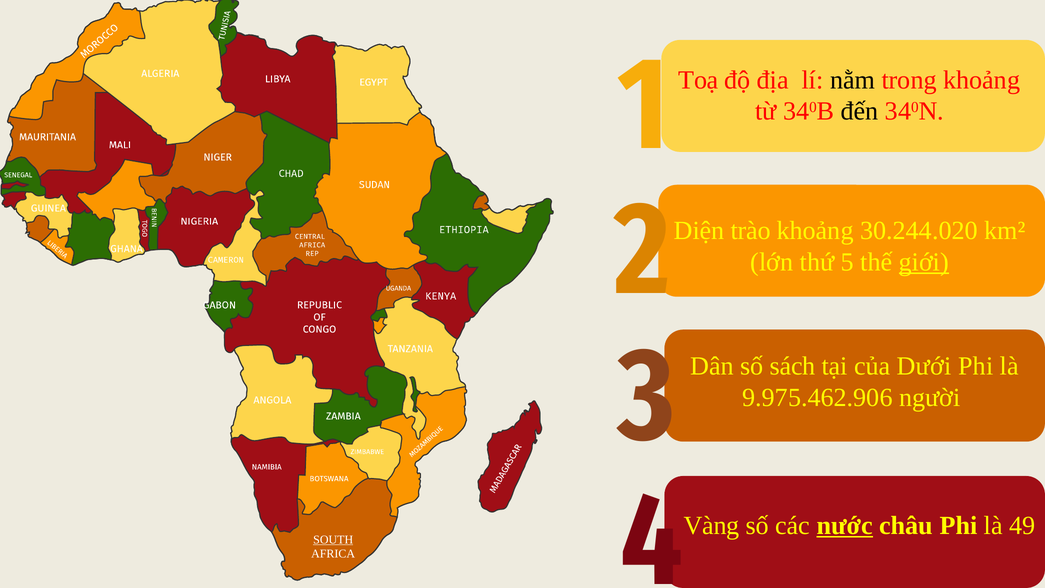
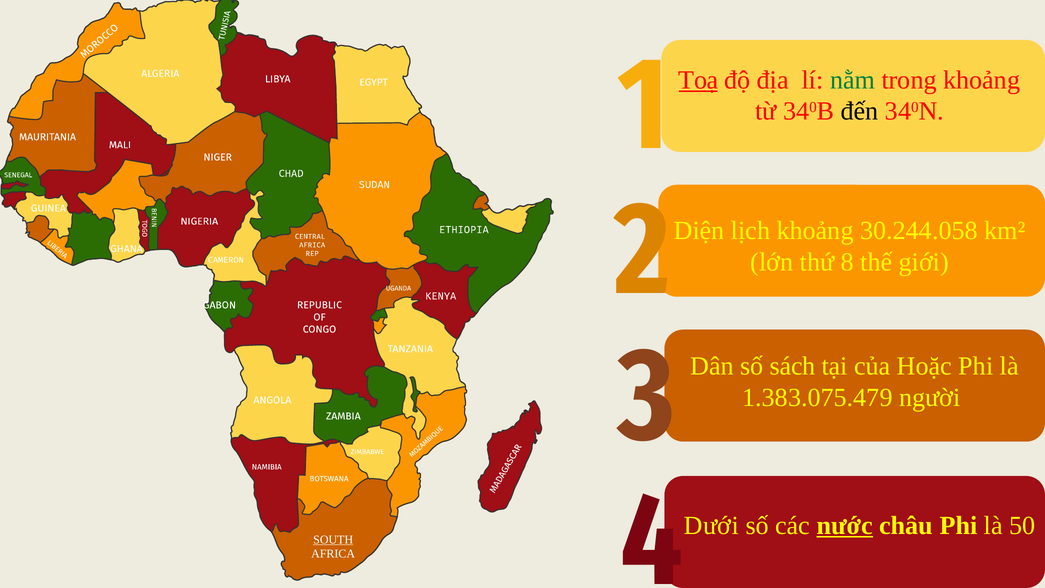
Toạ underline: none -> present (698, 80)
nằm colour: black -> green (853, 80)
trào: trào -> lịch (751, 231)
30.244.020: 30.244.020 -> 30.244.058 (919, 231)
5: 5 -> 8 (847, 262)
giới underline: present -> none (924, 262)
Dưới: Dưới -> Hoặc (924, 366)
9.975.462.906: 9.975.462.906 -> 1.383.075.479 (817, 398)
Vàng: Vàng -> Dưới (711, 525)
49: 49 -> 50 (1022, 525)
